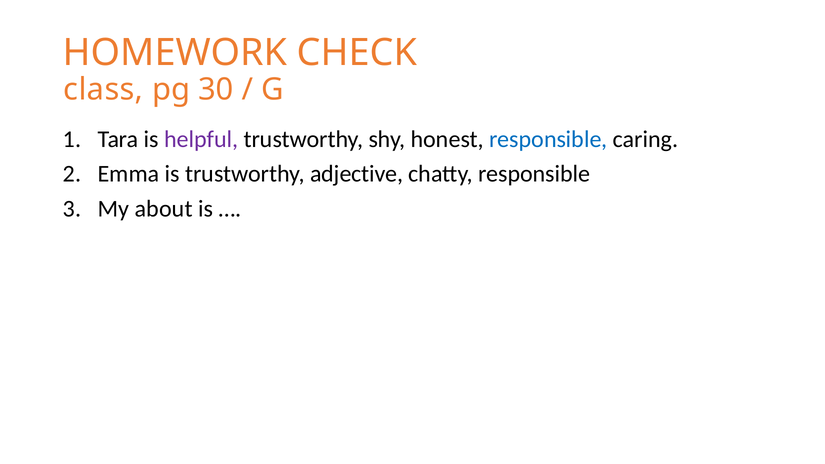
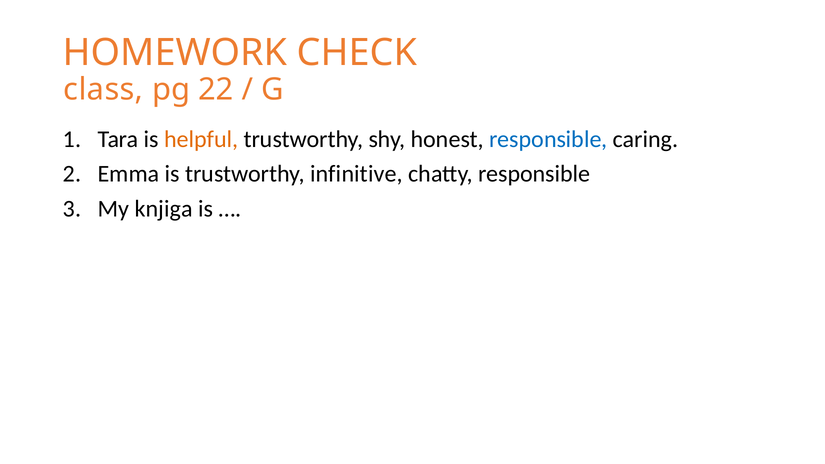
30: 30 -> 22 (216, 90)
helpful colour: purple -> orange (201, 139)
adjective: adjective -> infinitive (356, 174)
about: about -> knjiga (164, 209)
